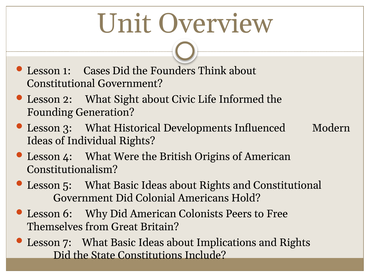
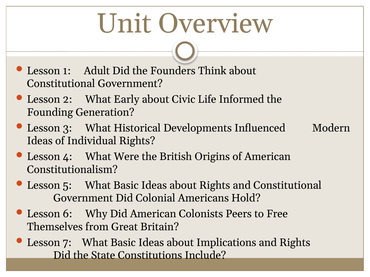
Cases: Cases -> Adult (97, 71)
Sight: Sight -> Early (126, 100)
